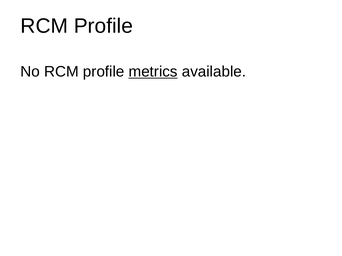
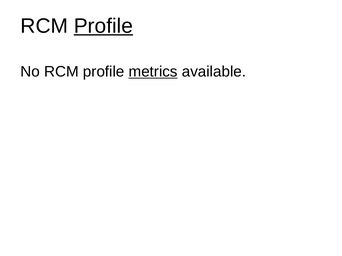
Profile underline: none -> present (103, 26)
